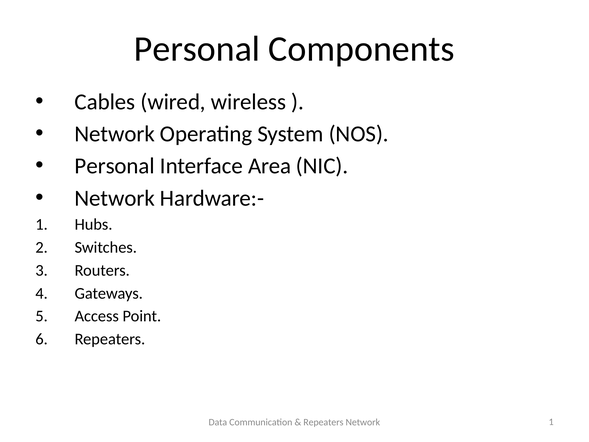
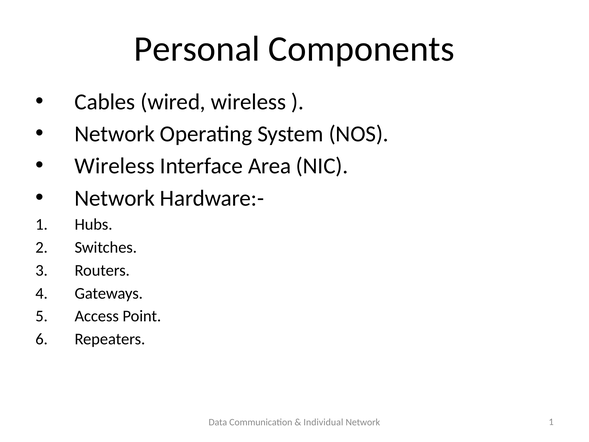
Personal: Personal -> Wireless (115, 166)
Repeaters: Repeaters -> Individual (323, 422)
